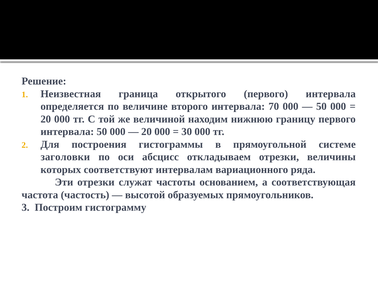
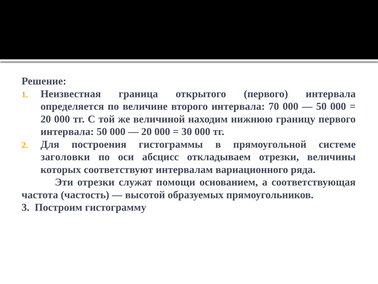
частоты: частоты -> помощи (176, 182)
